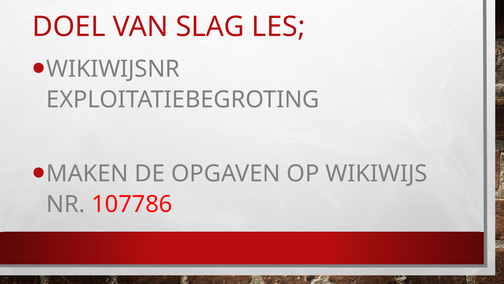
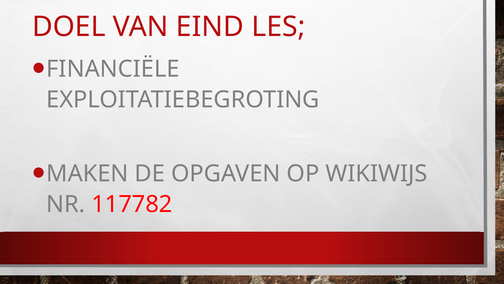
SLAG: SLAG -> EIND (210, 27)
WIKIWIJSNR: WIKIWIJSNR -> FINANCIËLE (113, 69)
107786: 107786 -> 117782 (132, 204)
